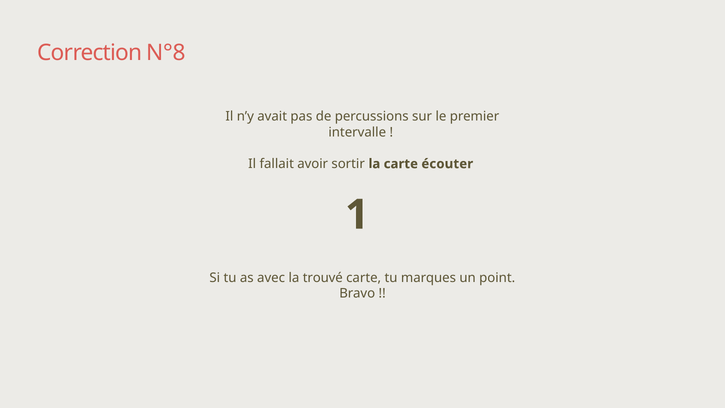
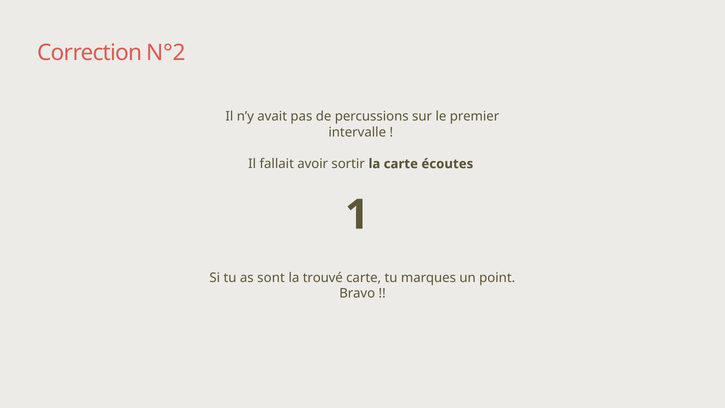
N°8: N°8 -> N°2 (166, 53)
écouter: écouter -> écoutes (447, 164)
avec: avec -> sont (271, 278)
